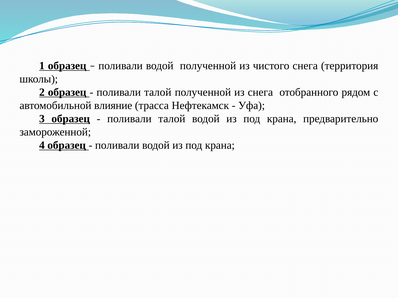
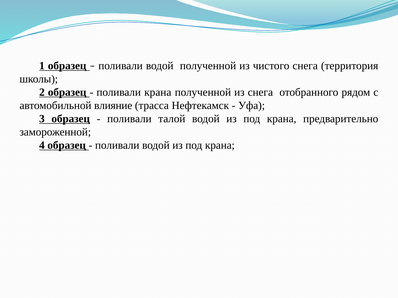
талой: талой -> крана (158, 92)
